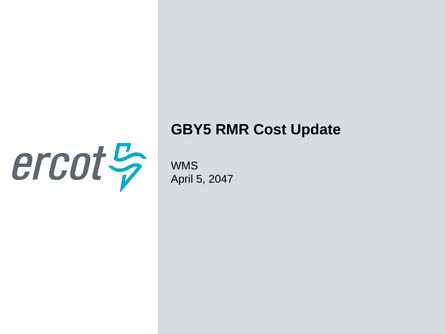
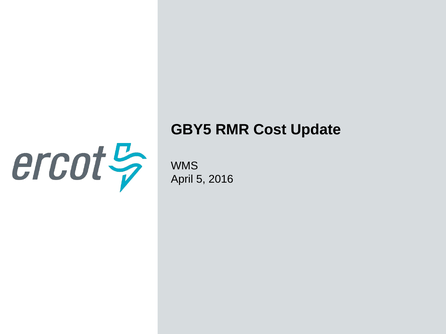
2047: 2047 -> 2016 (221, 179)
